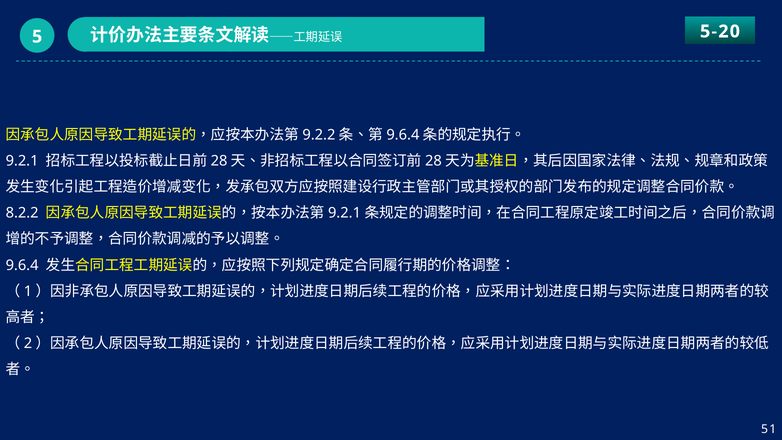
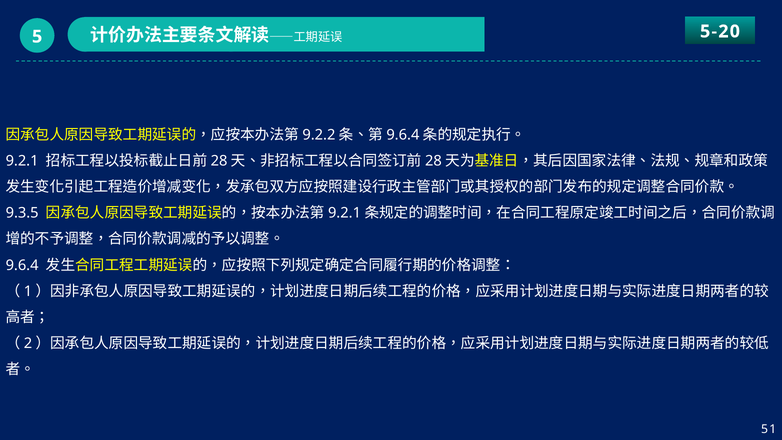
8.2.2: 8.2.2 -> 9.3.5 (22, 213)
